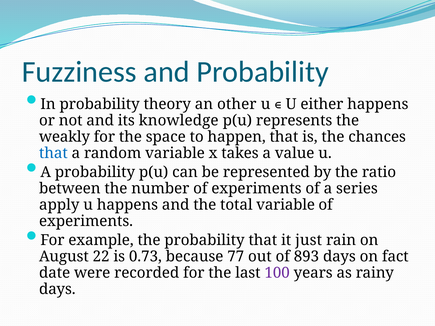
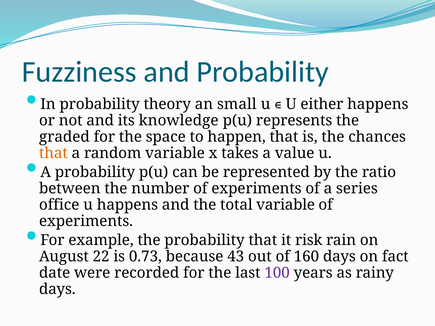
other: other -> small (237, 104)
weakly: weakly -> graded (64, 137)
that colour: blue -> orange (53, 153)
apply: apply -> office (59, 205)
just: just -> risk (309, 240)
77: 77 -> 43 (236, 257)
893: 893 -> 160 (306, 257)
